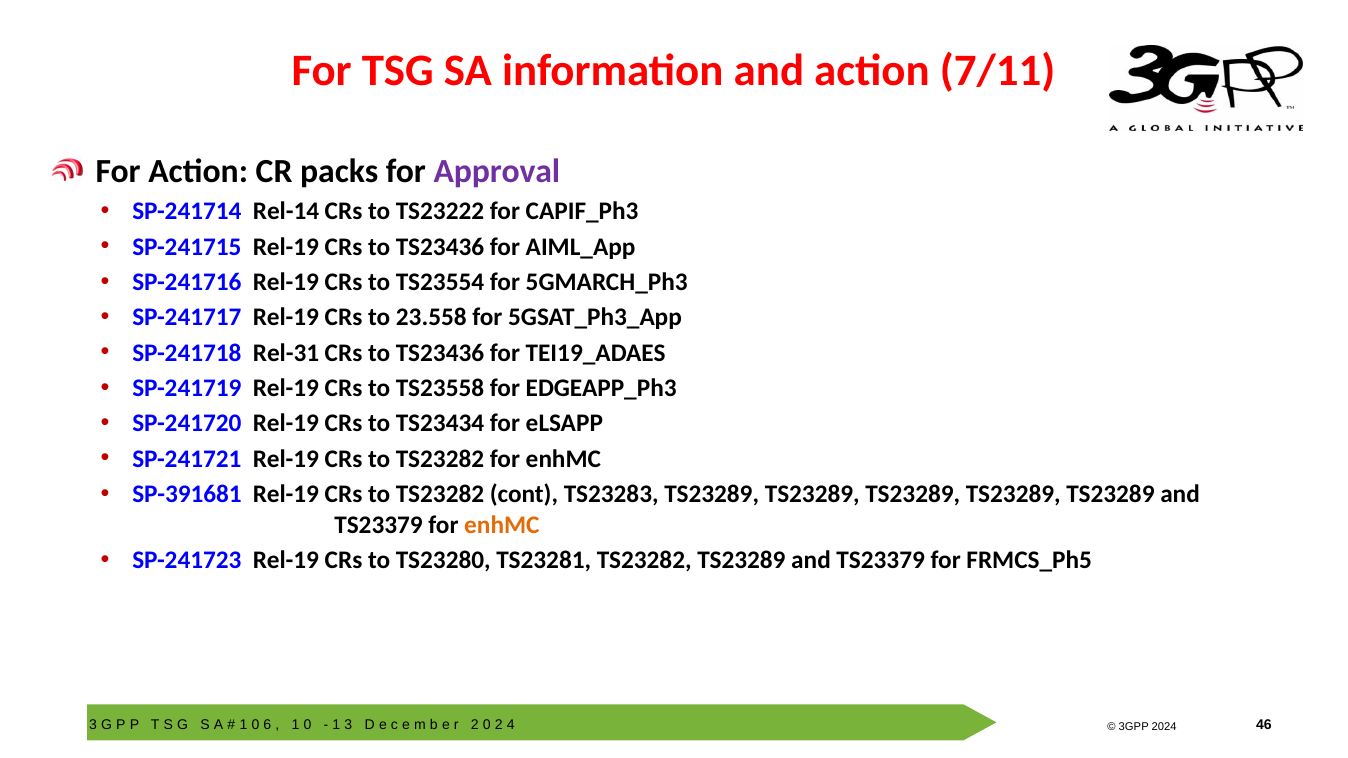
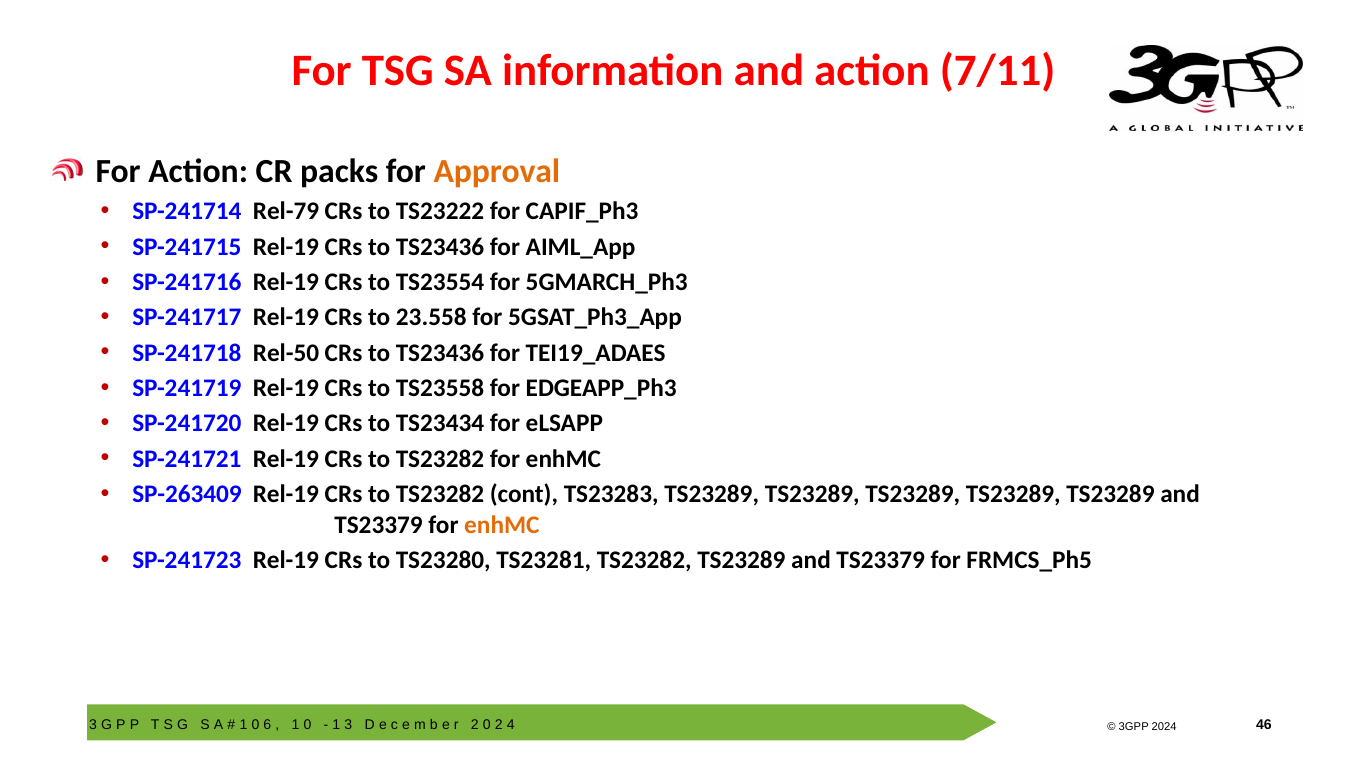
Approval colour: purple -> orange (497, 172)
Rel-14: Rel-14 -> Rel-79 (286, 211)
Rel-31: Rel-31 -> Rel-50 (286, 353)
SP-391681: SP-391681 -> SP-263409 (187, 495)
